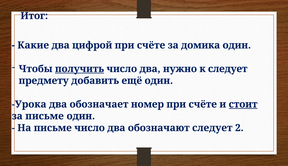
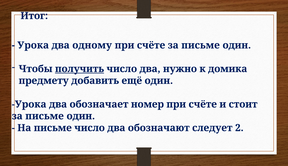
Какие: Какие -> Урока (33, 45)
цифрой: цифрой -> одному (92, 45)
счёте за домика: домика -> письме (201, 45)
к следует: следует -> домика (228, 69)
стоит underline: present -> none (243, 104)
